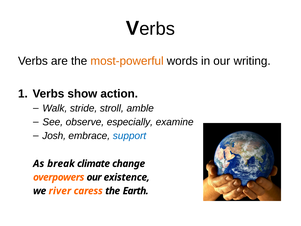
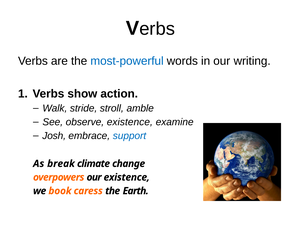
most-powerful colour: orange -> blue (127, 61)
observe especially: especially -> existence (130, 122)
river: river -> book (60, 191)
